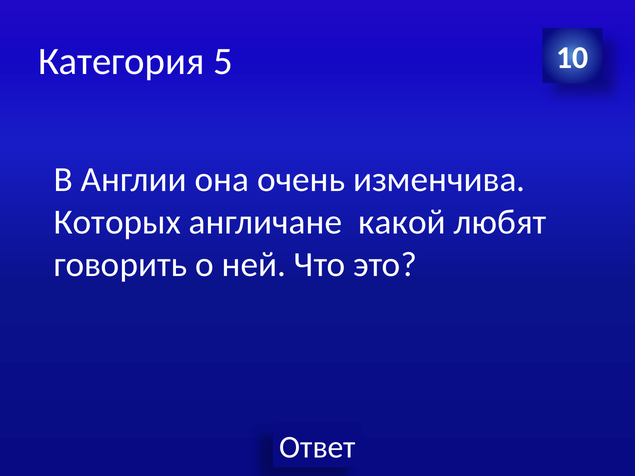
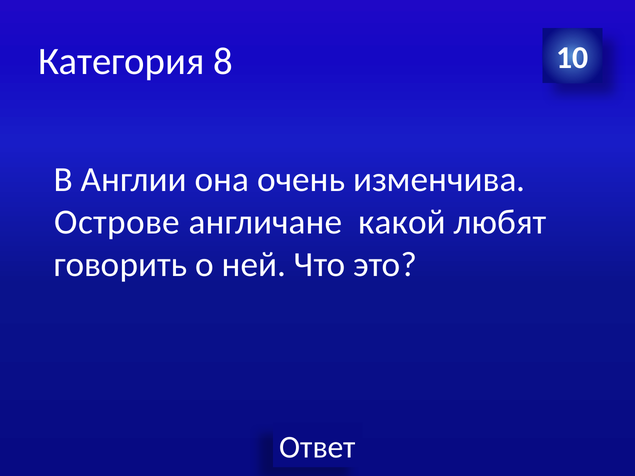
5: 5 -> 8 (223, 61)
Которых: Которых -> Острове (117, 222)
